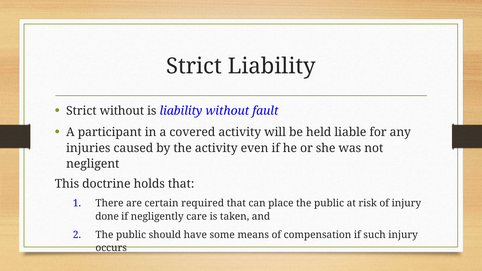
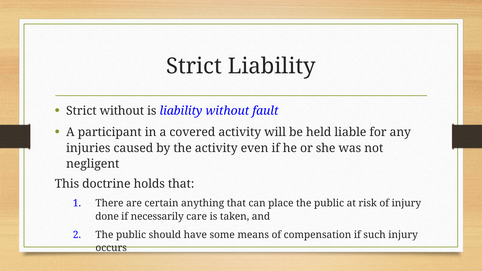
required: required -> anything (203, 203)
negligently: negligently -> necessarily (157, 217)
